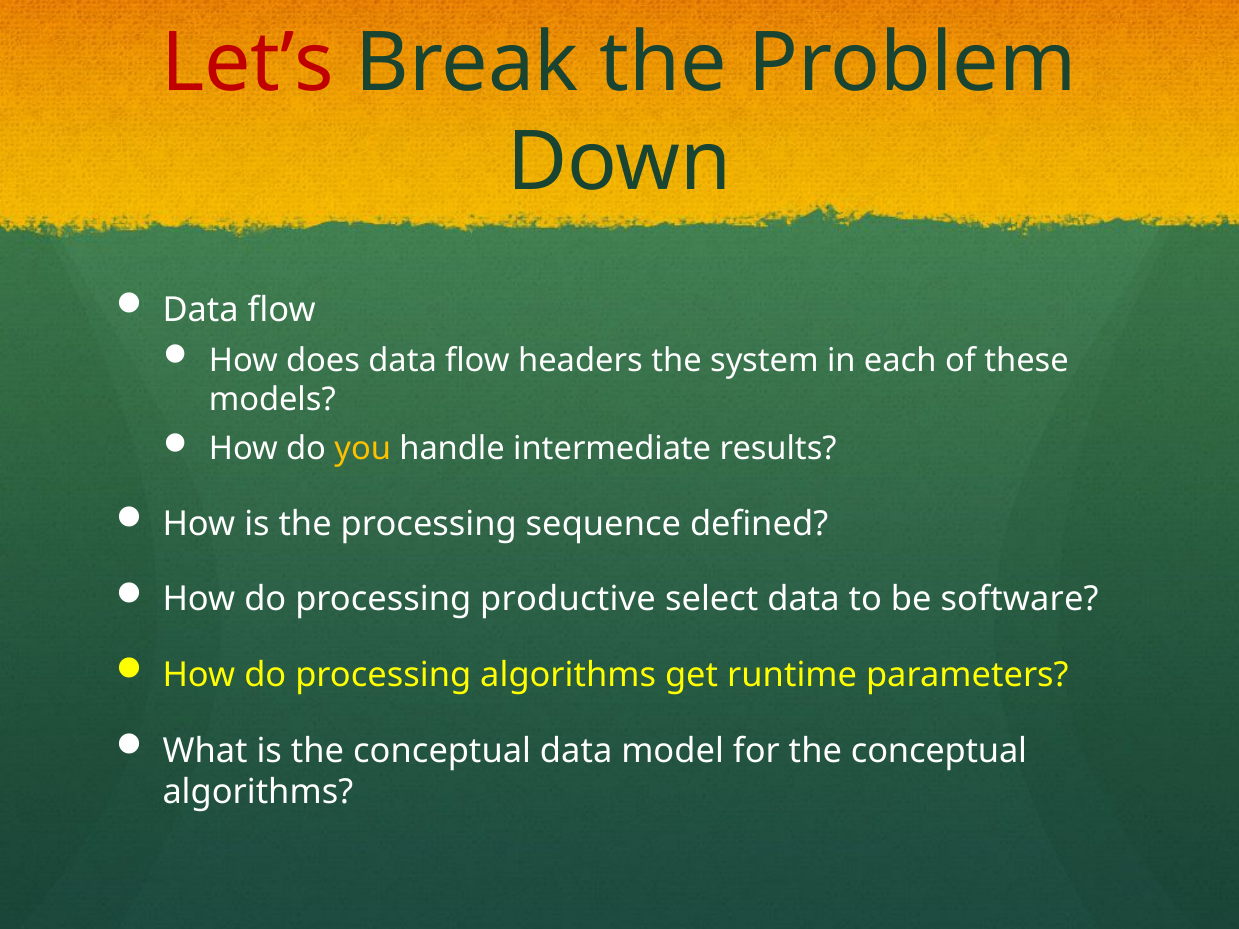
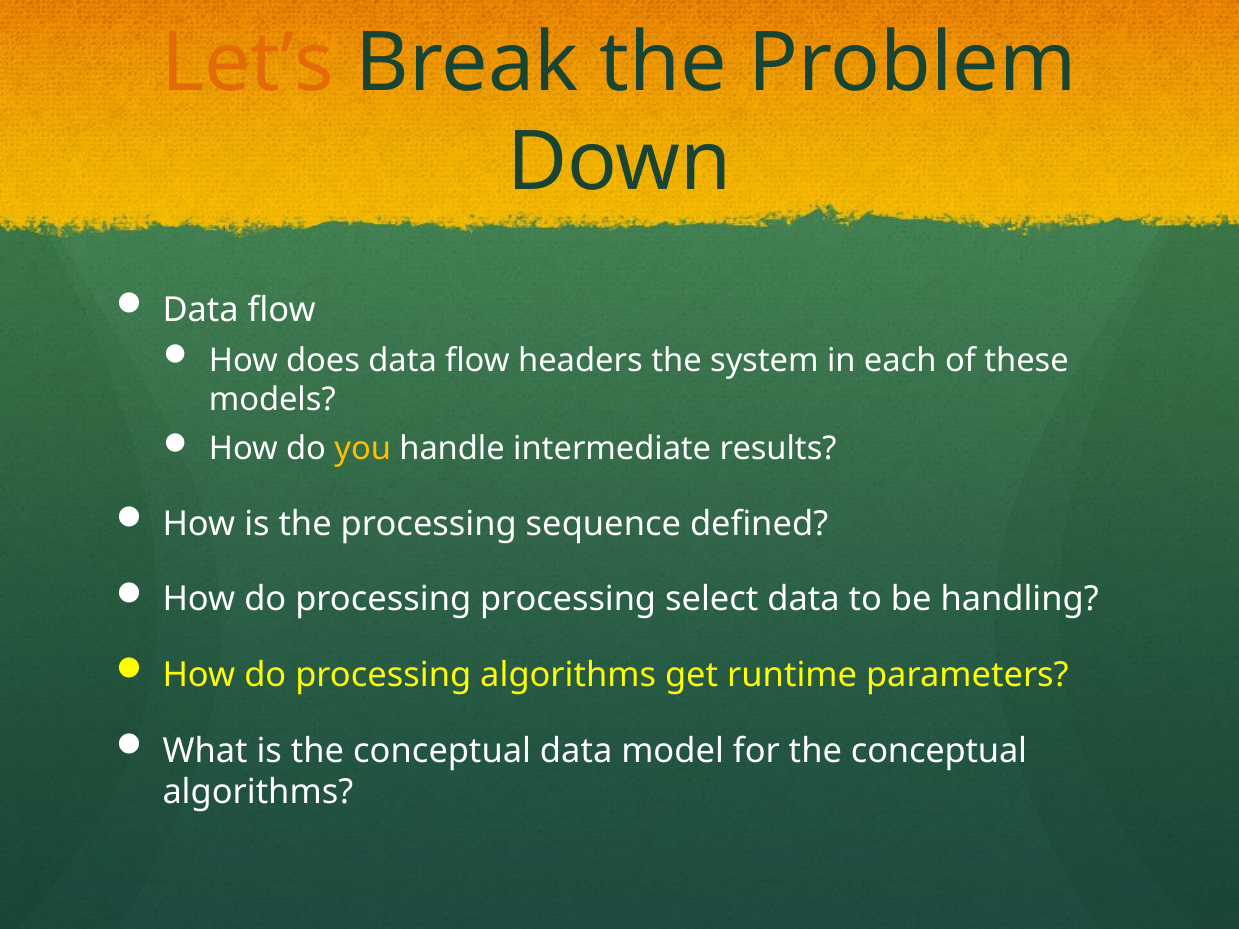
Let’s colour: red -> orange (248, 63)
processing productive: productive -> processing (568, 600)
software: software -> handling (1020, 600)
